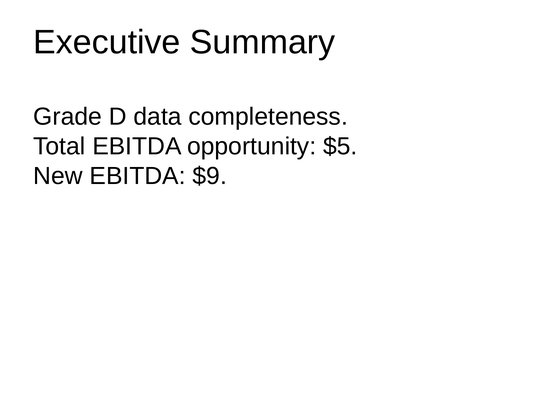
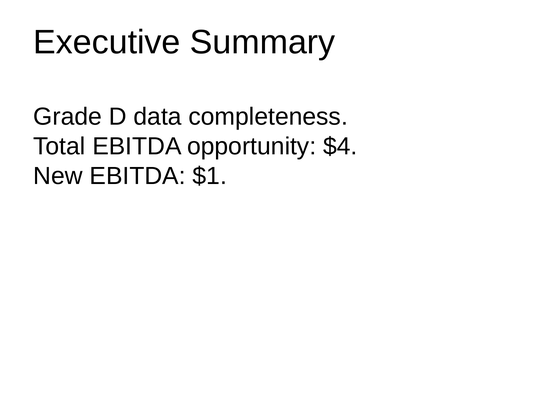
$5: $5 -> $4 (340, 146)
$9: $9 -> $1 (210, 176)
